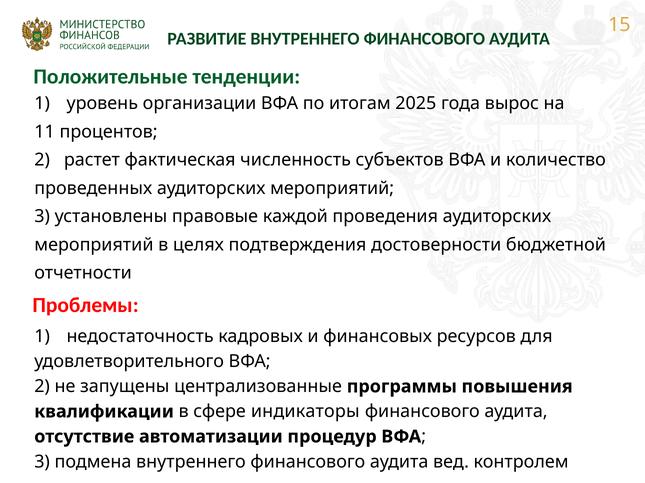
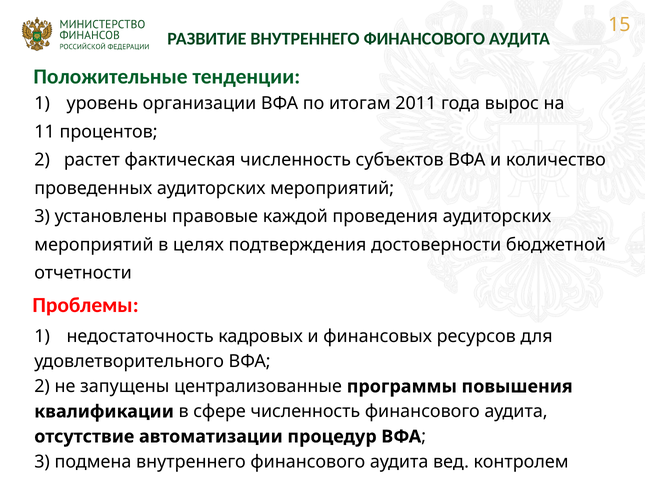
2025: 2025 -> 2011 (416, 104)
сфере индикаторы: индикаторы -> численность (305, 412)
